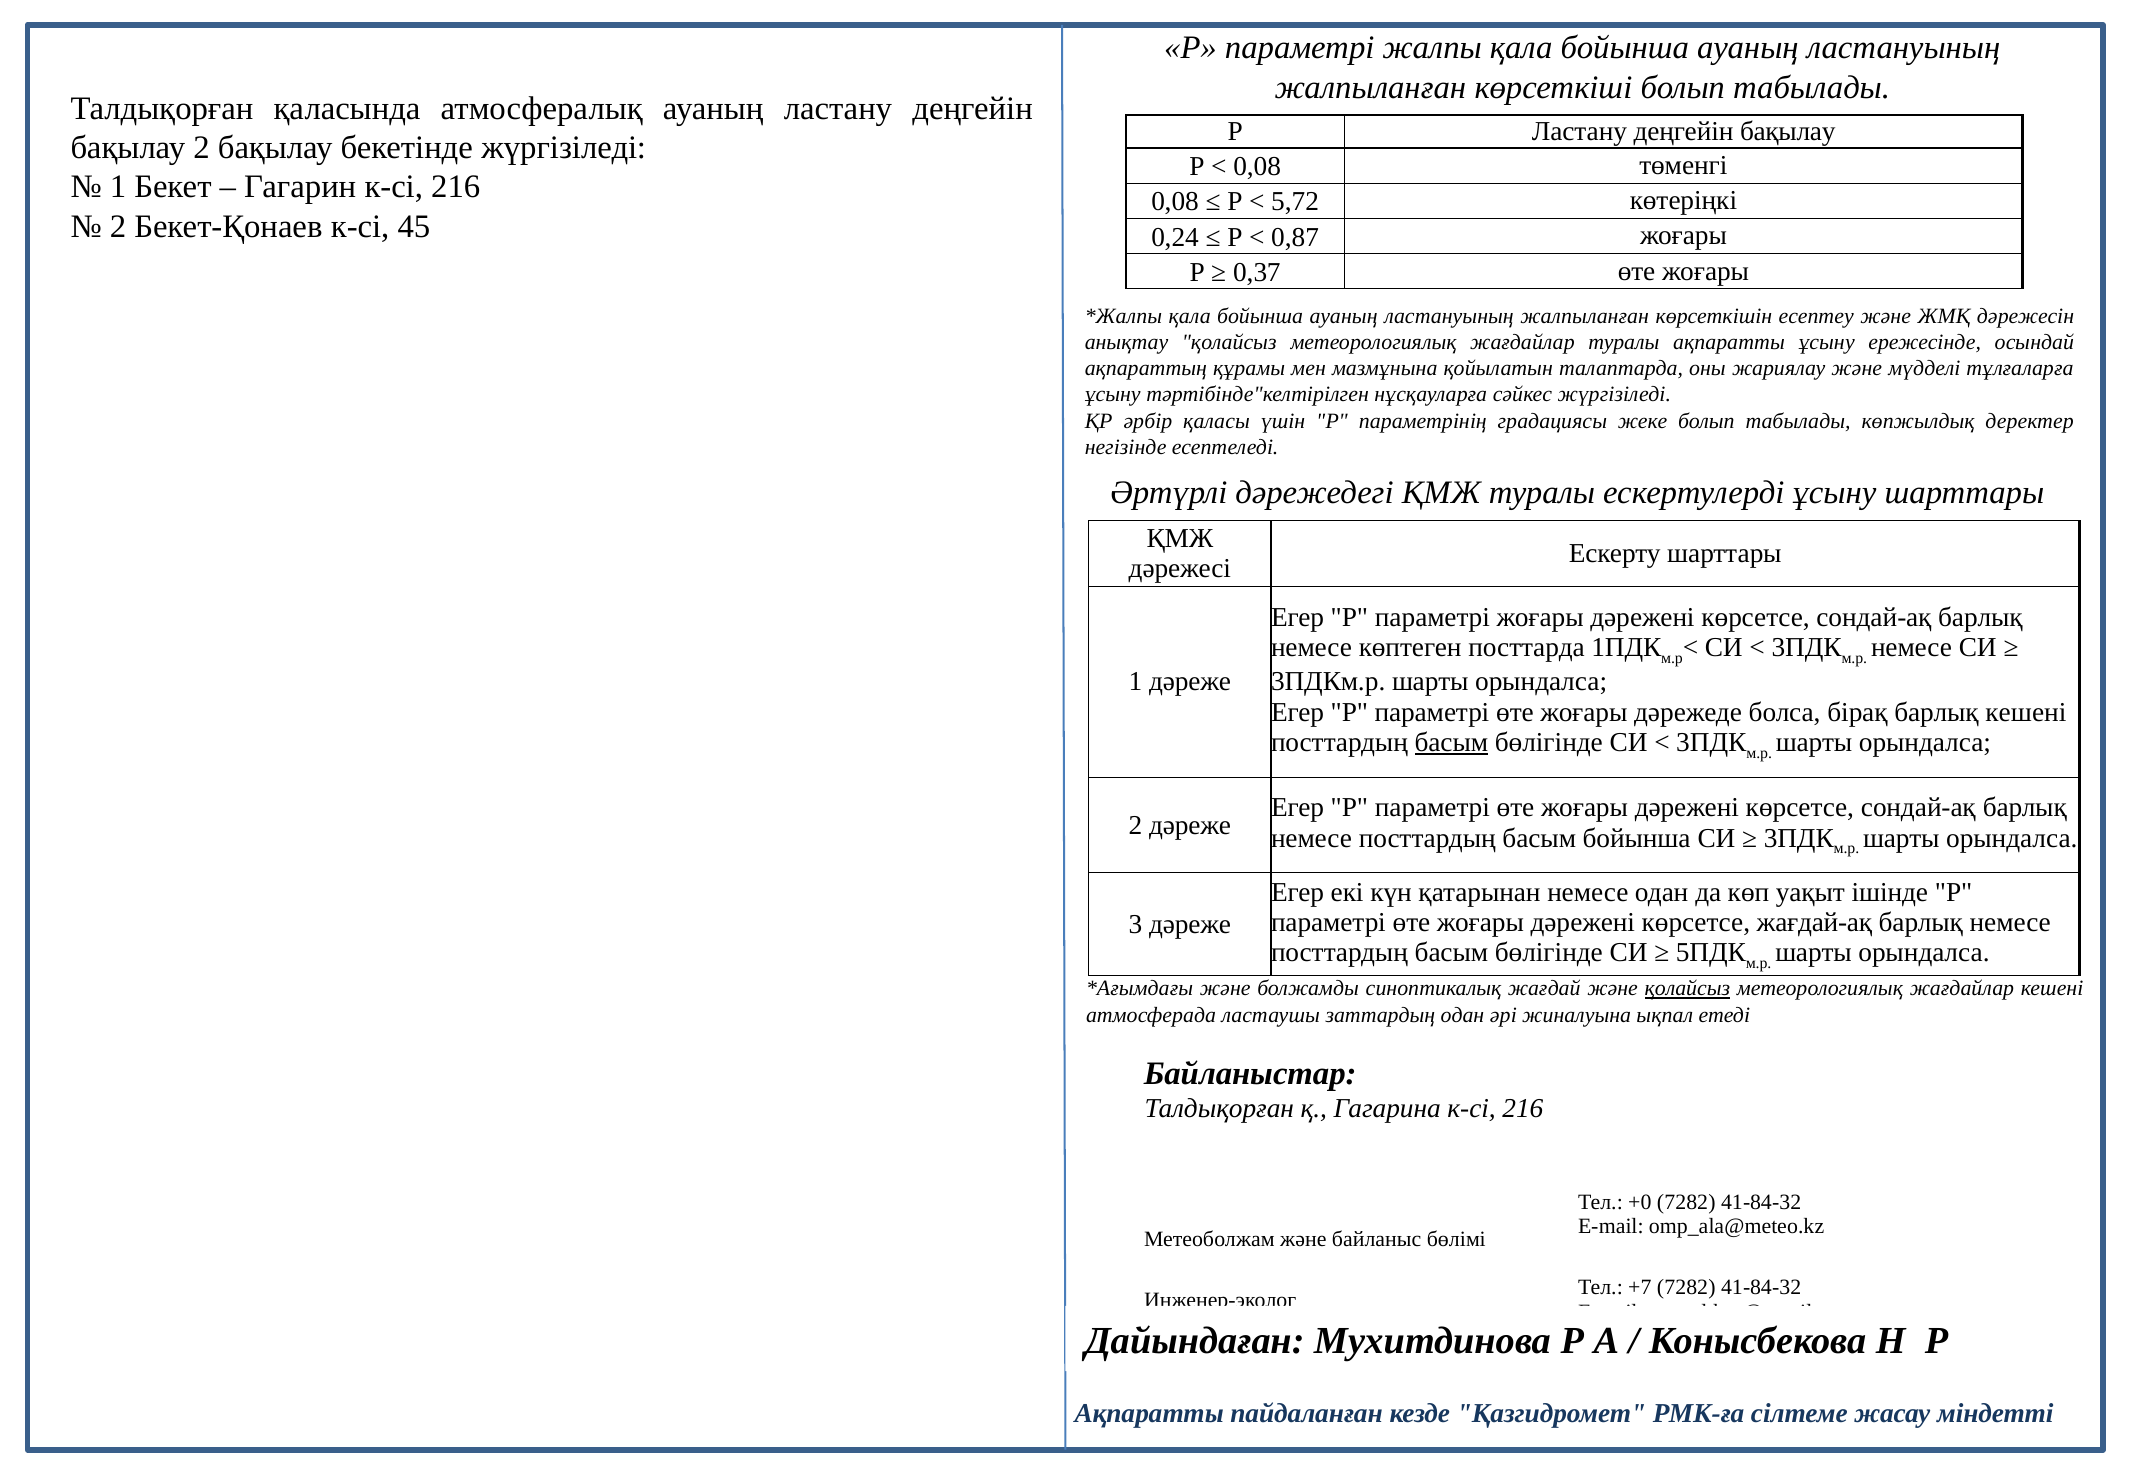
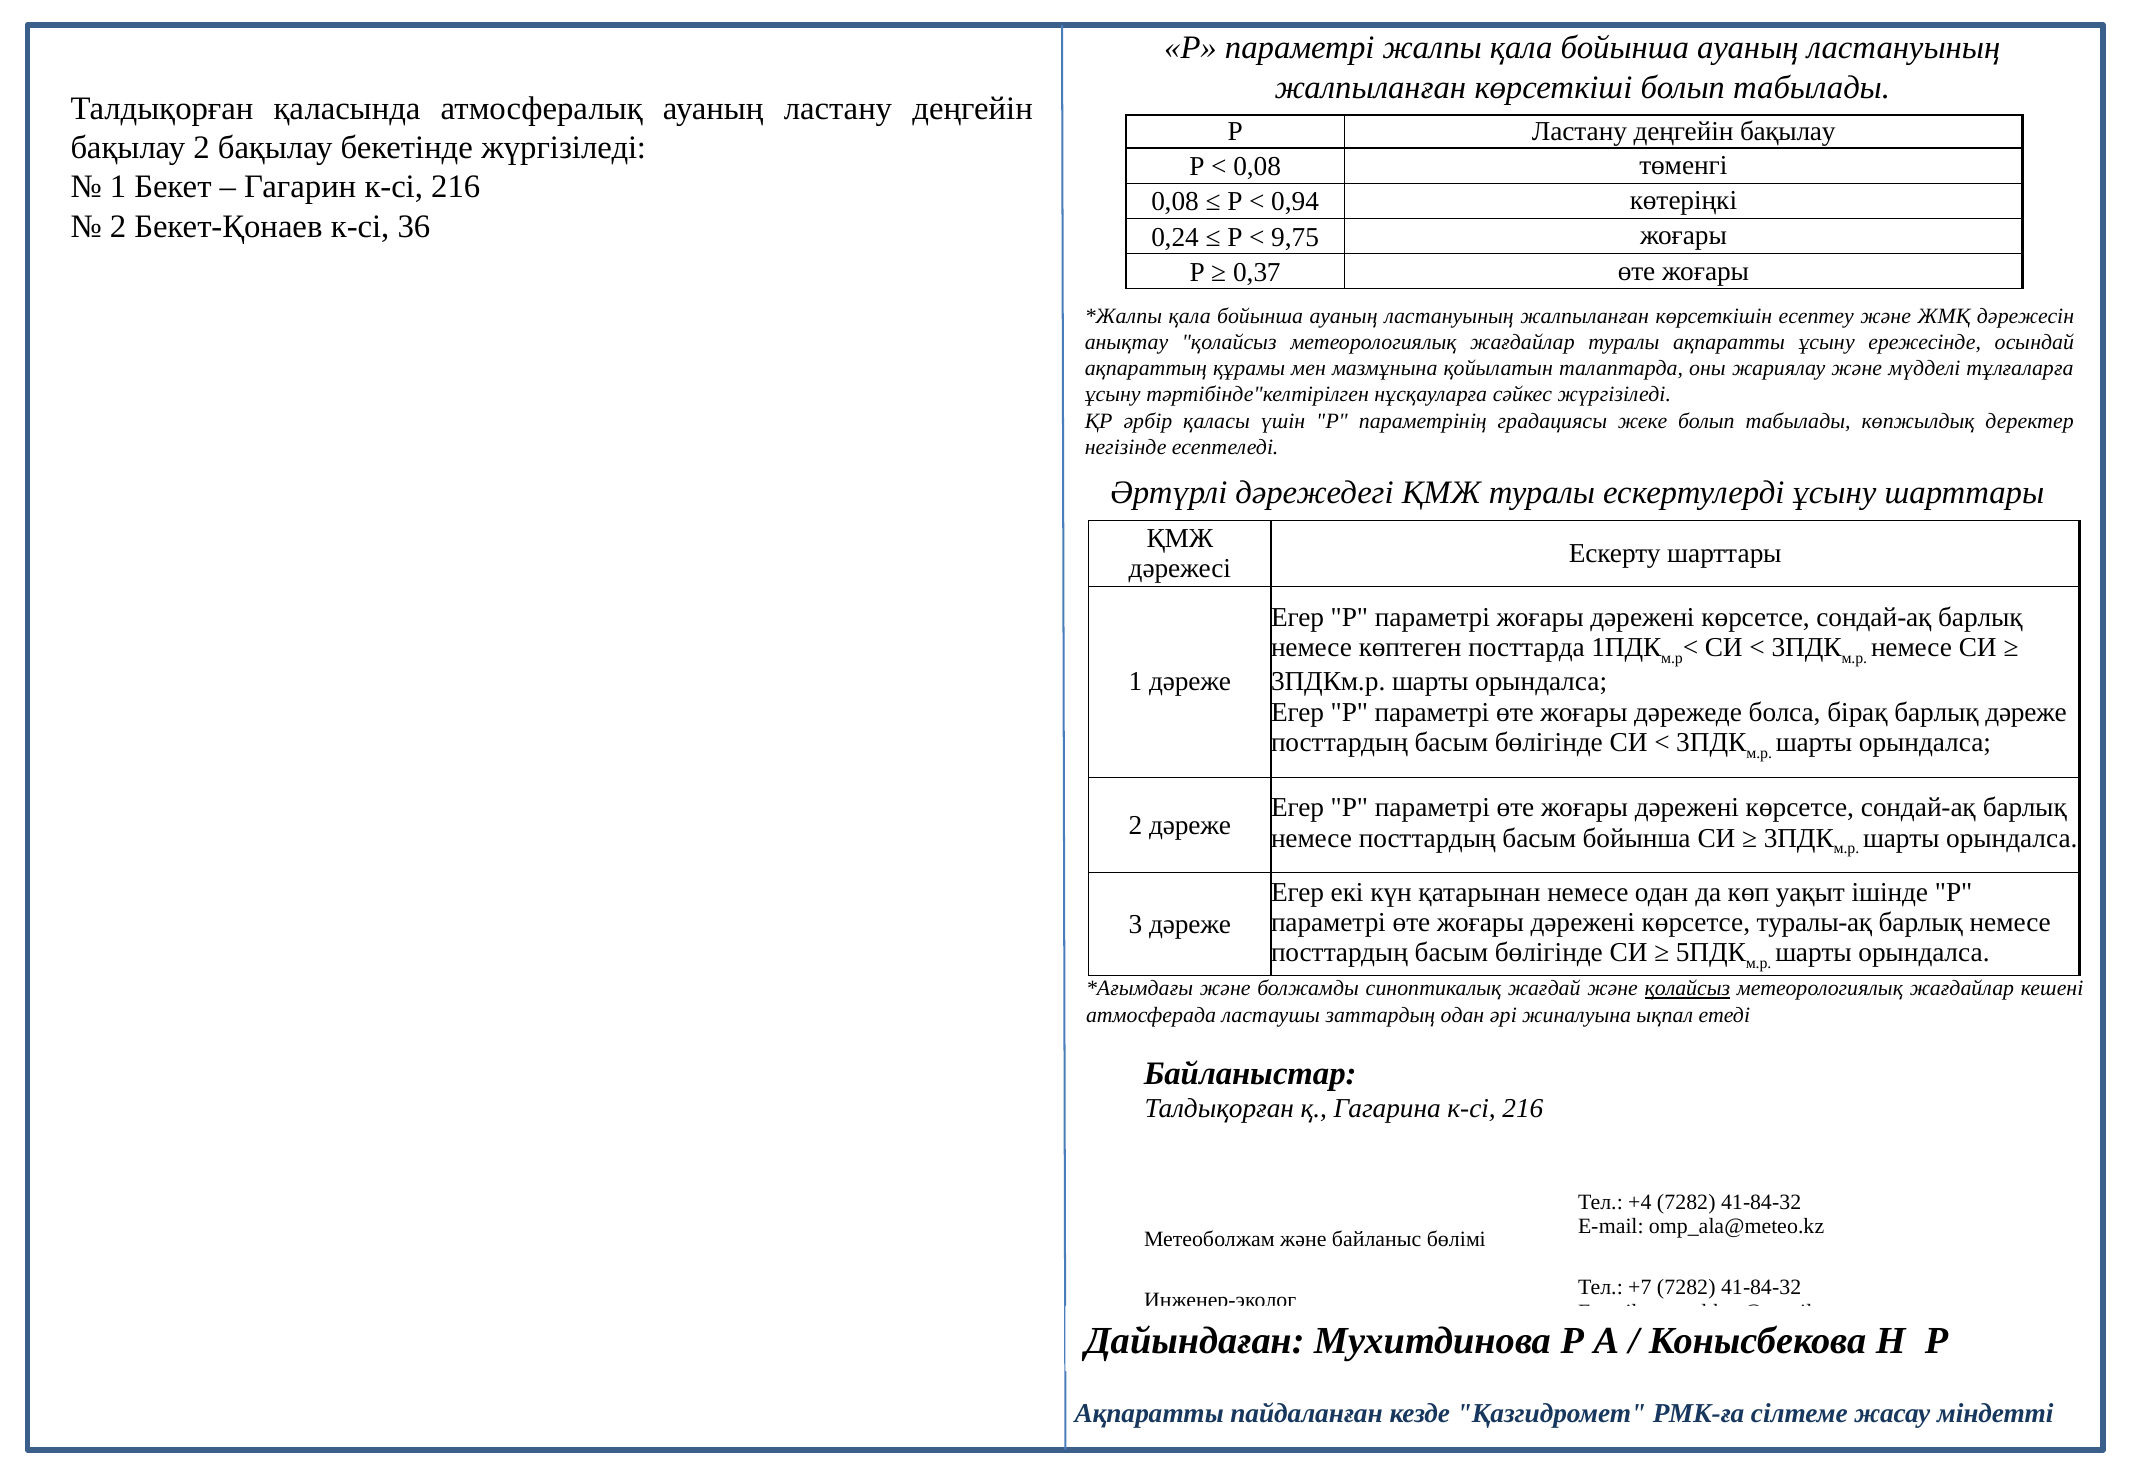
5,72: 5,72 -> 0,94 (1295, 202)
45: 45 -> 36 (414, 226)
0,87: 0,87 -> 9,75 (1295, 237)
барлық кешені: кешені -> дәреже (2026, 712)
басым underline: present -> none (1451, 742)
жағдай-ақ: жағдай-ақ -> туралы-ақ (1814, 922)
+0: +0 -> +4 (1640, 1203)
